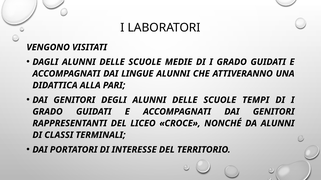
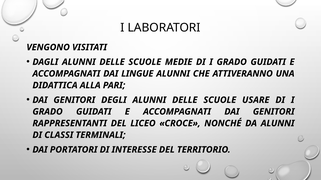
TEMPI: TEMPI -> USARE (256, 100)
